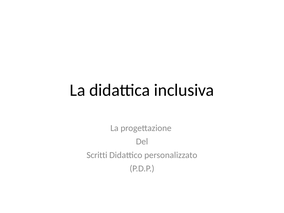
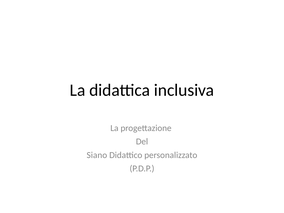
Scritti: Scritti -> Siano (97, 155)
